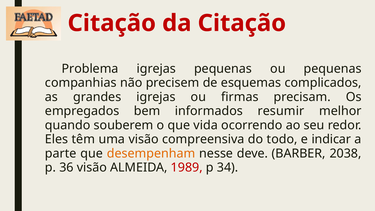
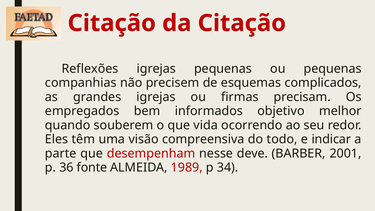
Problema: Problema -> Reflexões (90, 69)
resumir: resumir -> objetivo (281, 111)
desempenham colour: orange -> red (151, 153)
2038: 2038 -> 2001 (345, 153)
36 visão: visão -> fonte (92, 167)
